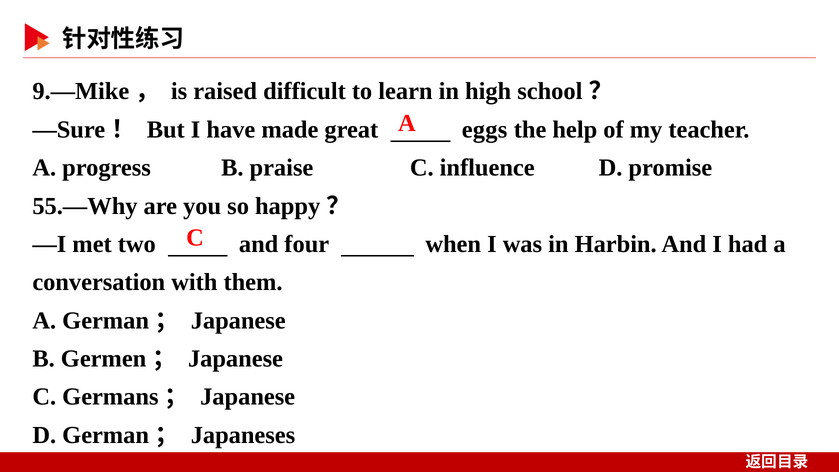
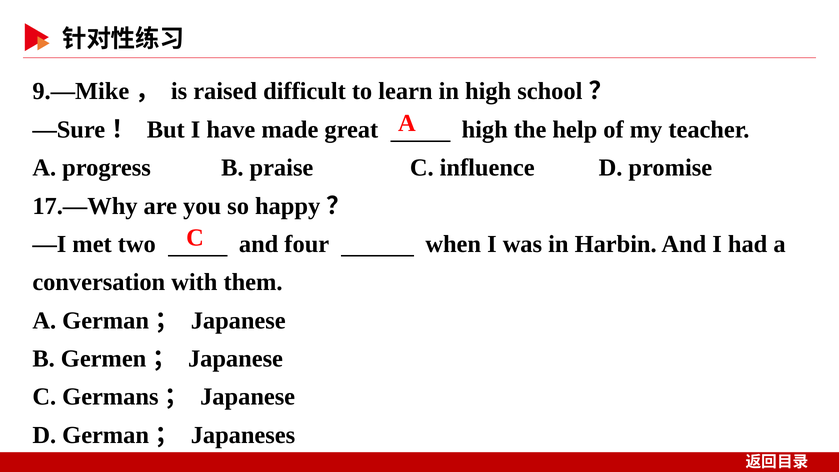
great eggs: eggs -> high (485, 130)
55.—Why: 55.—Why -> 17.—Why (85, 206)
